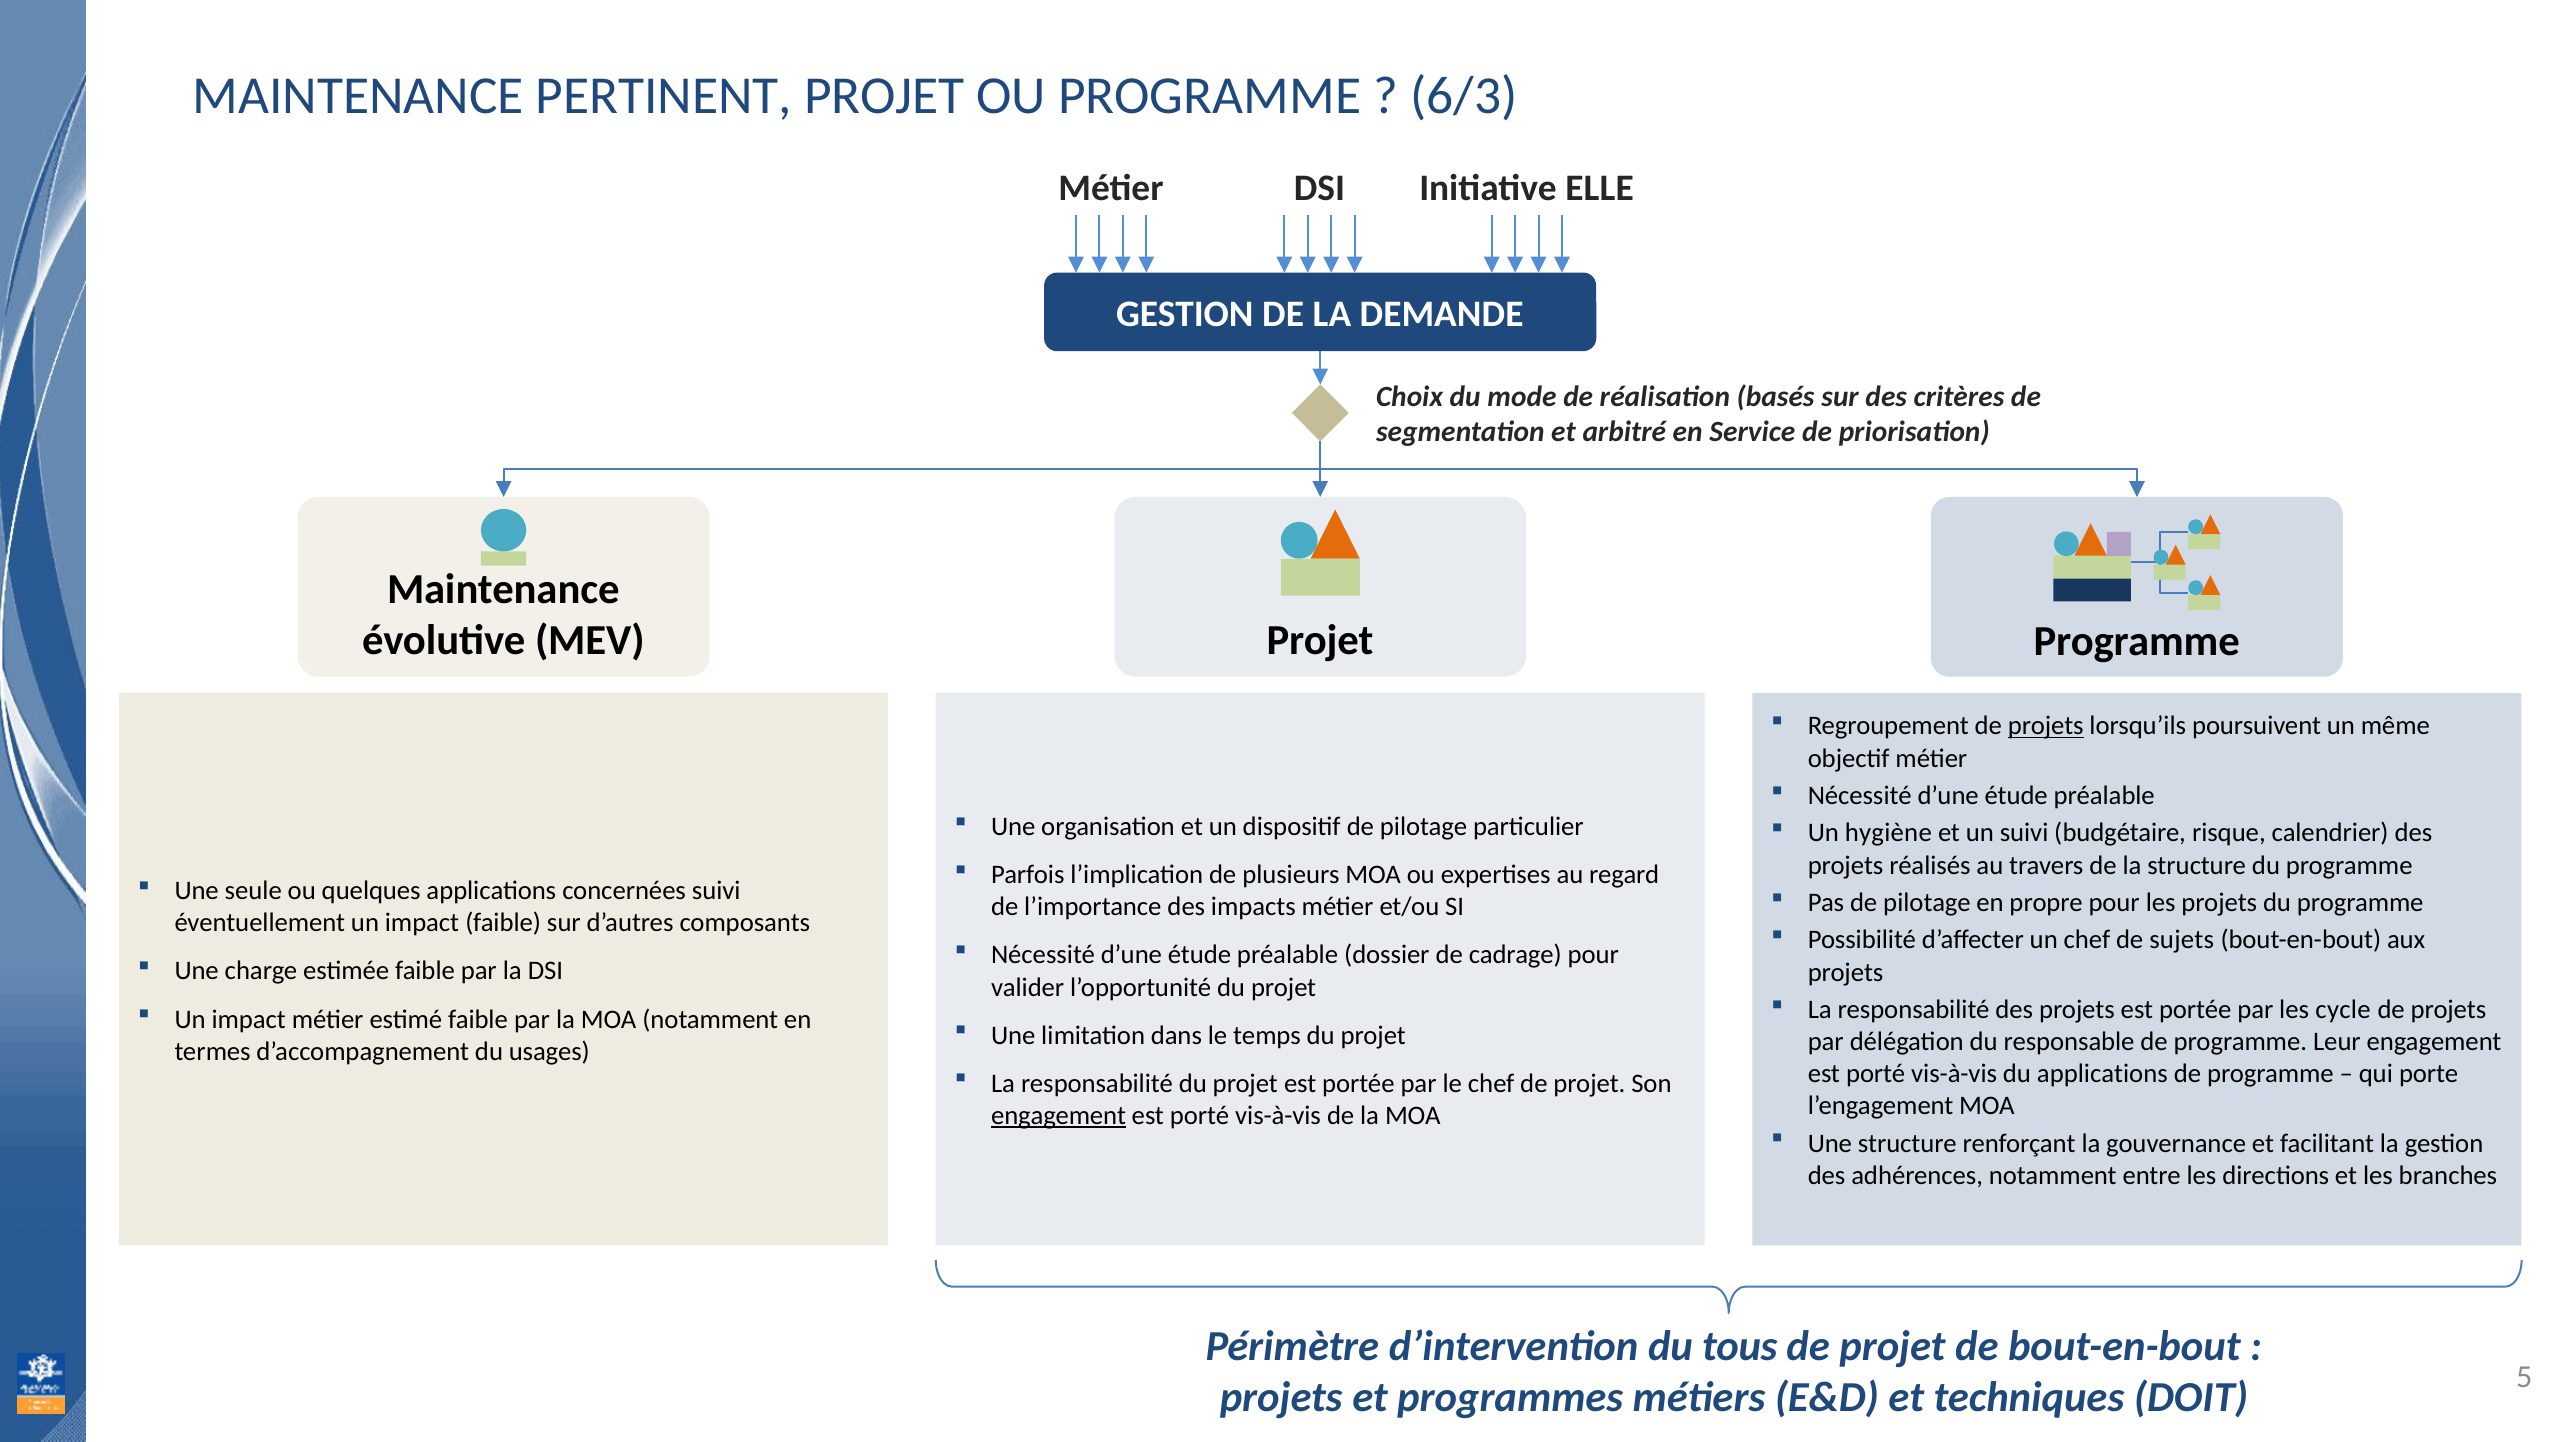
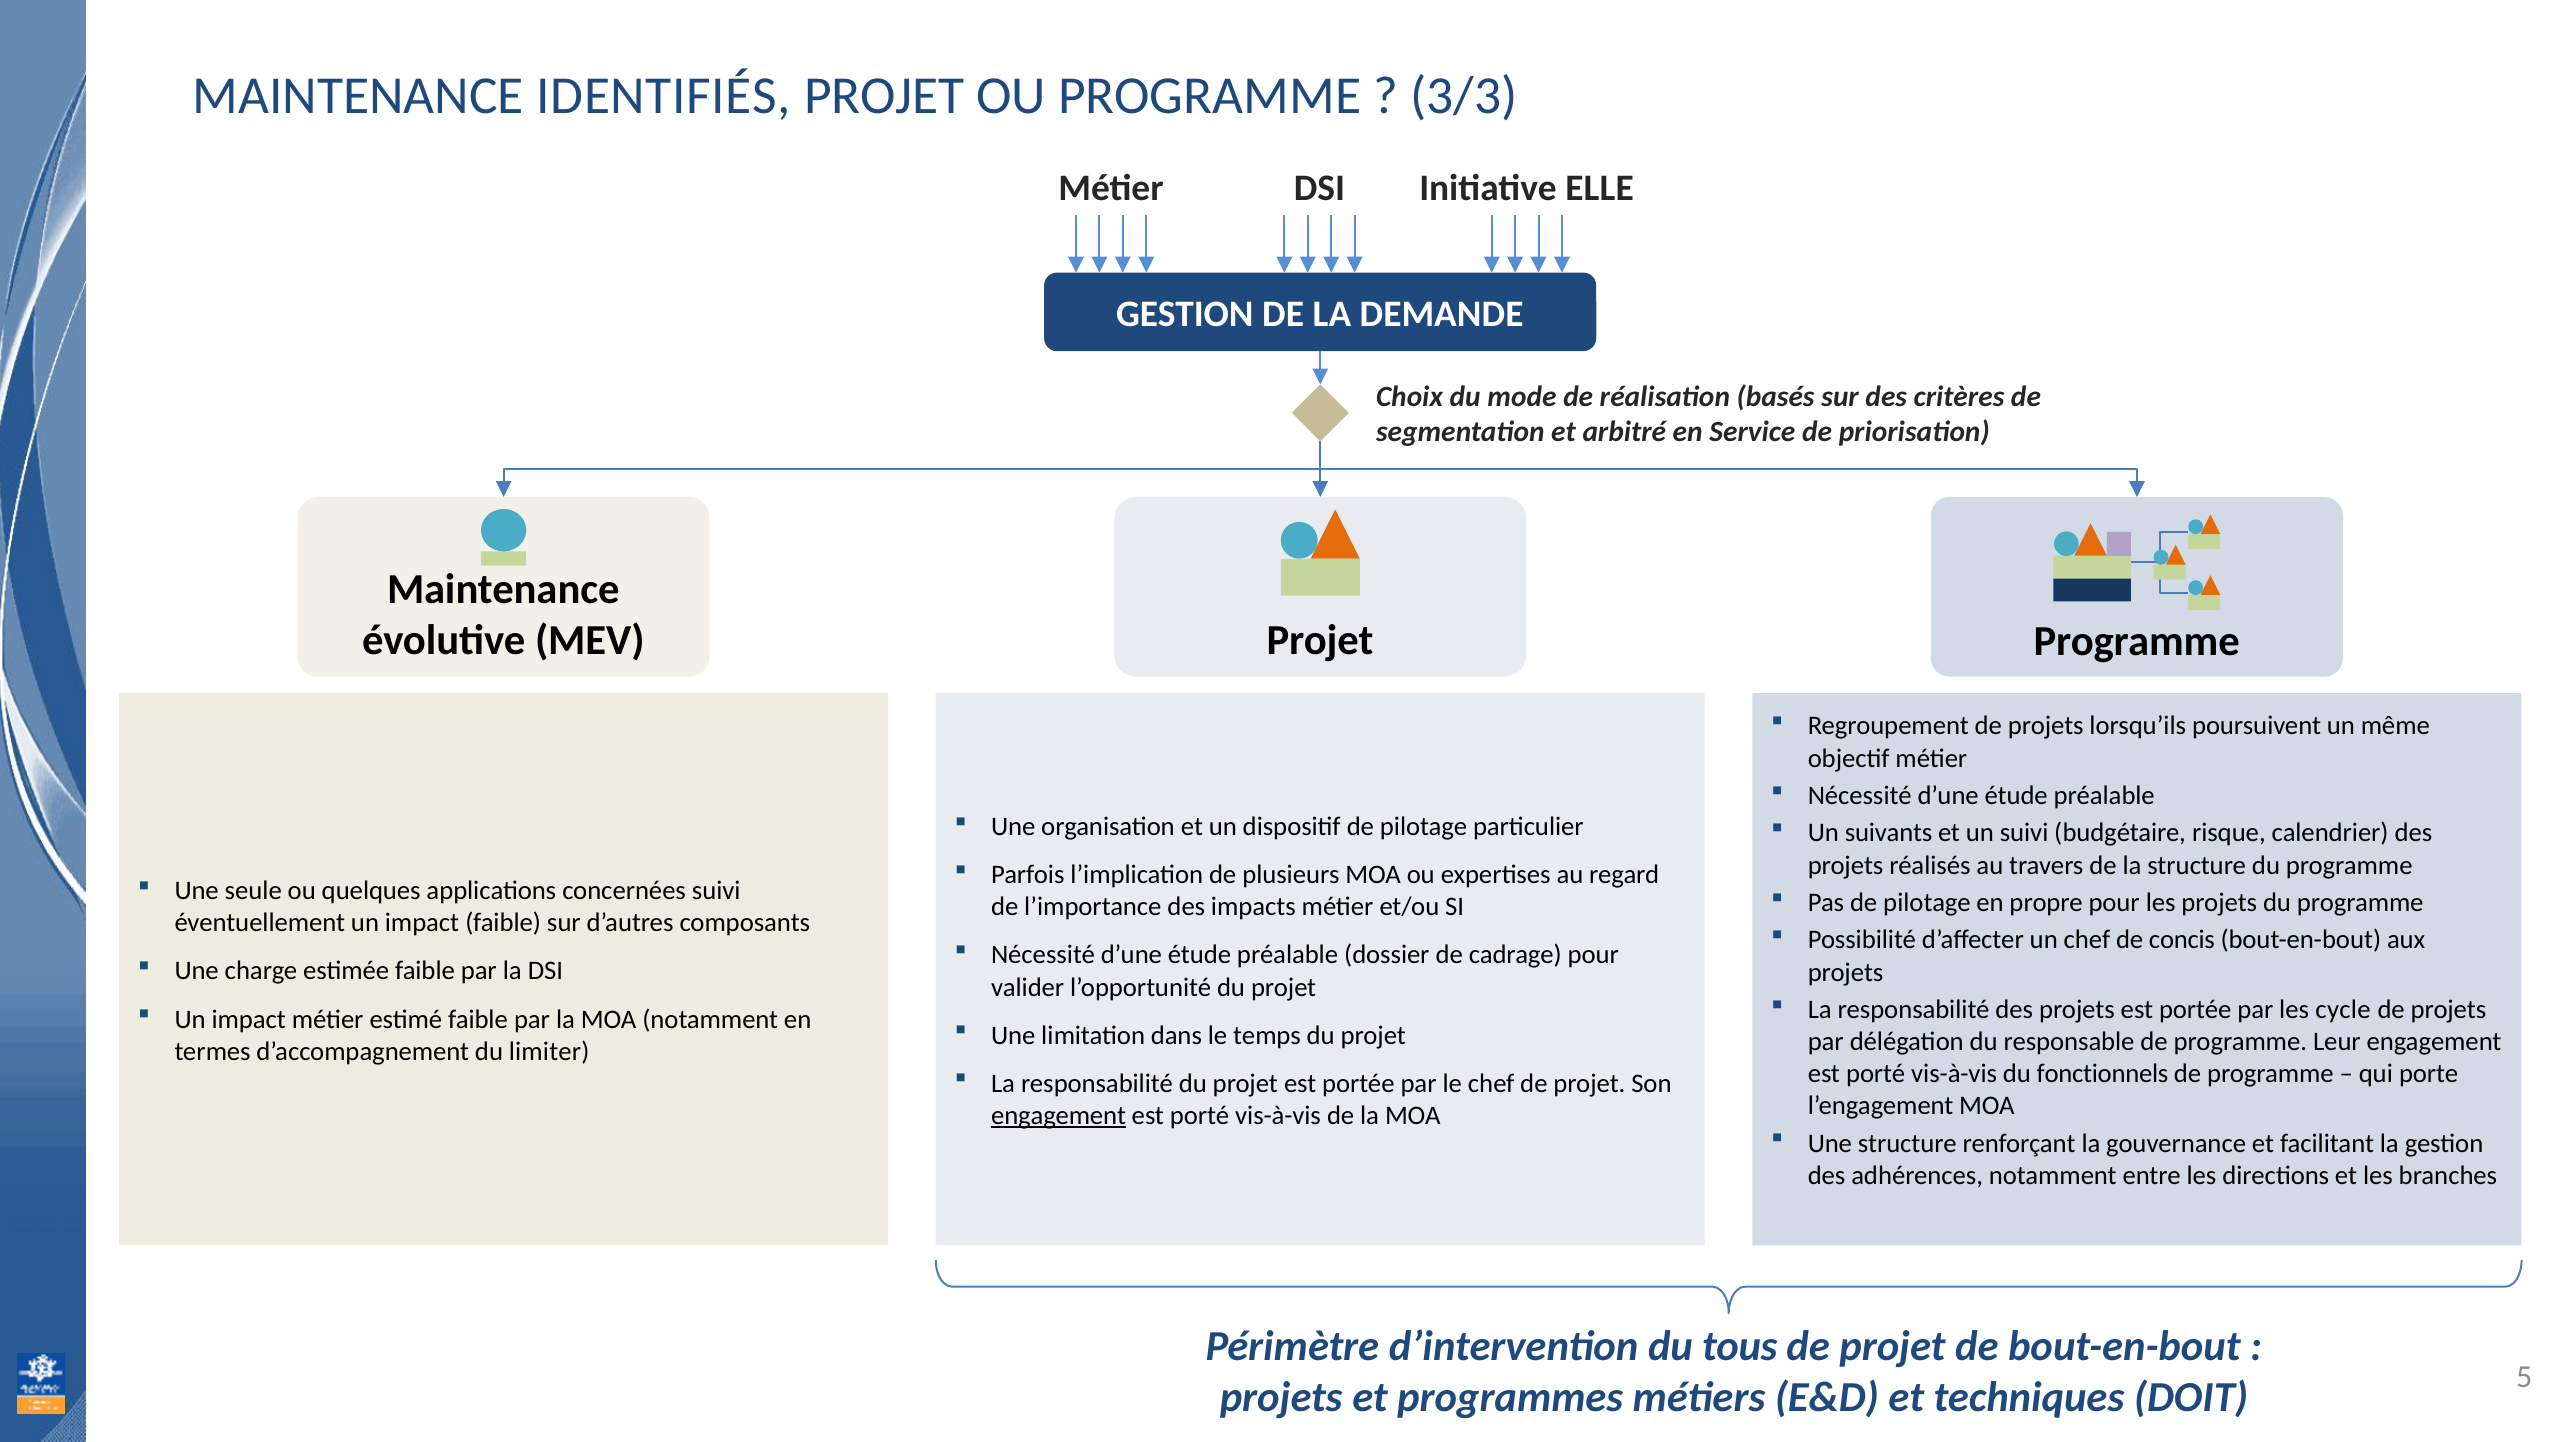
PERTINENT: PERTINENT -> IDENTIFIÉS (664, 96)
6/3: 6/3 -> 3/3 (1464, 96)
projets underline: present -> none (2046, 726)
hygiène: hygiène -> suivants (1889, 833)
sujets: sujets -> concis (2182, 940)
usages: usages -> limiter (549, 1052)
du applications: applications -> fonctionnels (2103, 1074)
